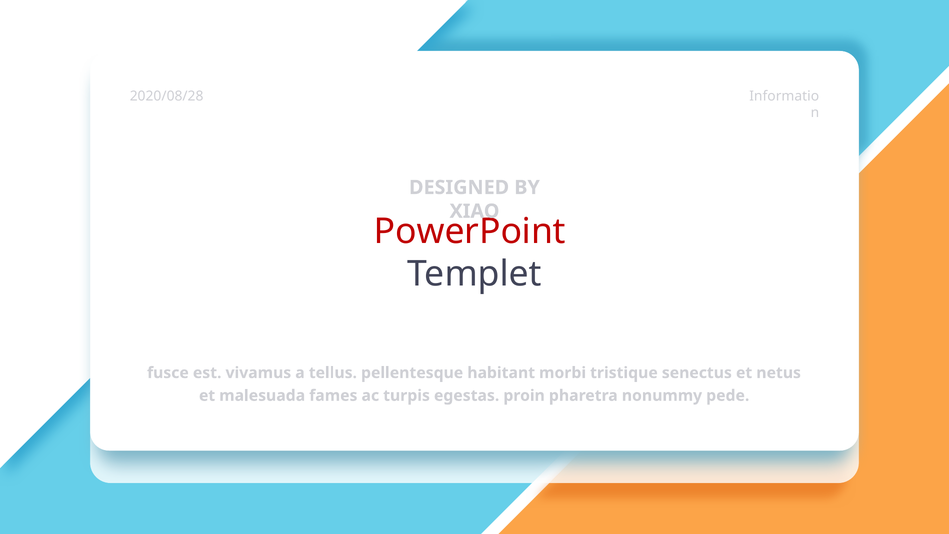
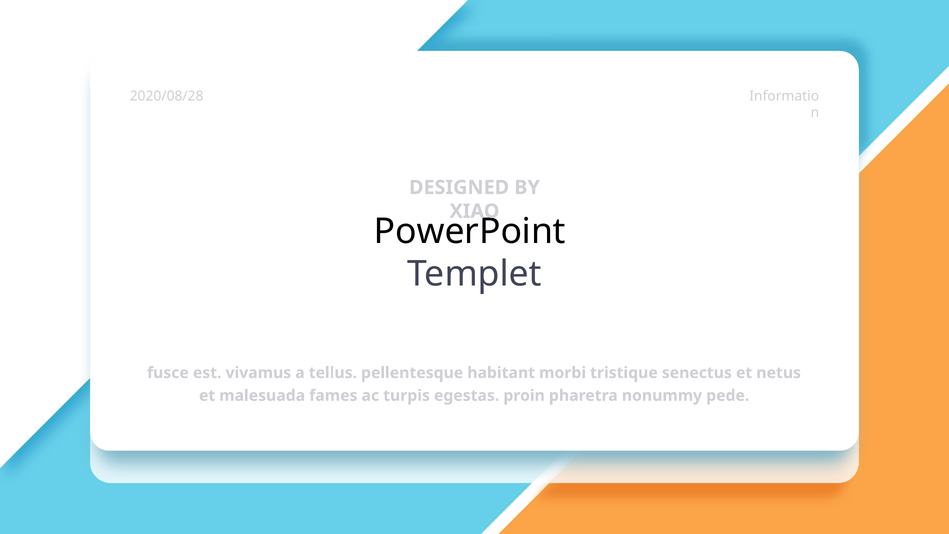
PowerPoint colour: red -> black (470, 231)
